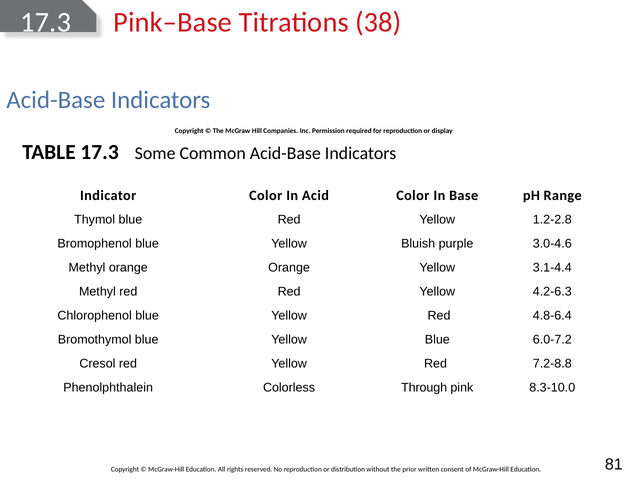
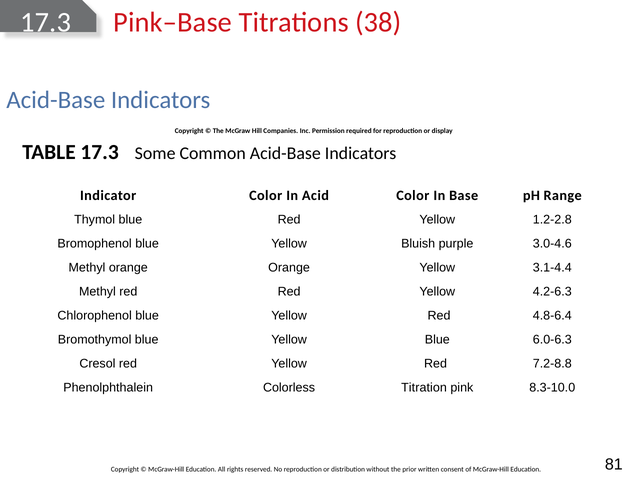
6.0-7.2: 6.0-7.2 -> 6.0-6.3 (552, 339)
Through: Through -> Titration (424, 387)
